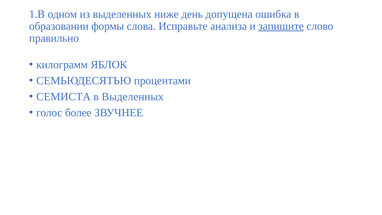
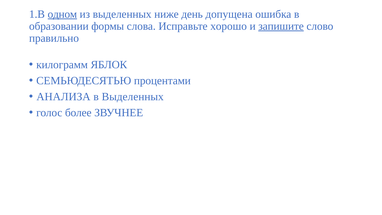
одном underline: none -> present (62, 14)
анализа: анализа -> хорошо (229, 26)
СЕМИСТА: СЕМИСТА -> АНАЛИЗА (63, 97)
